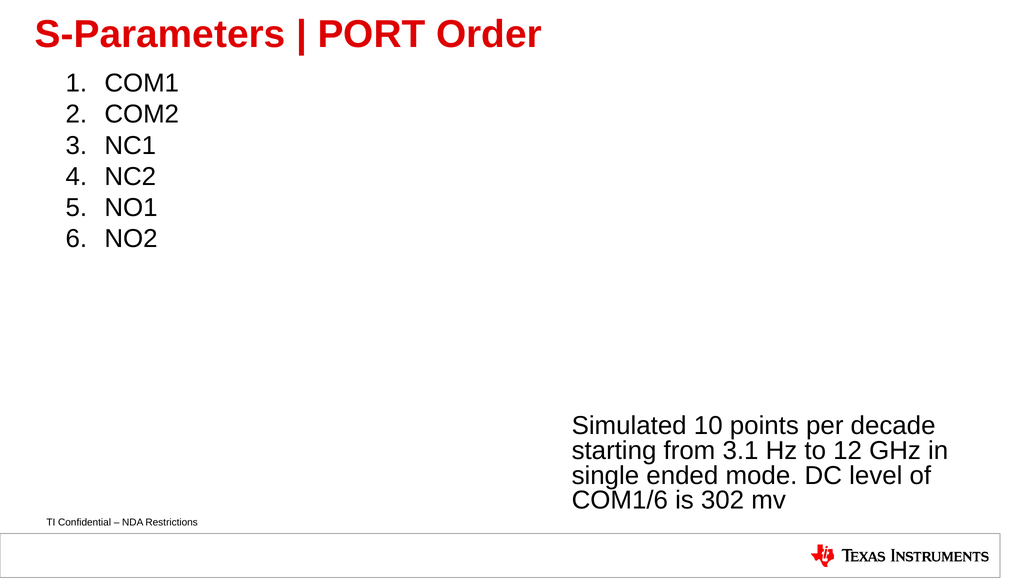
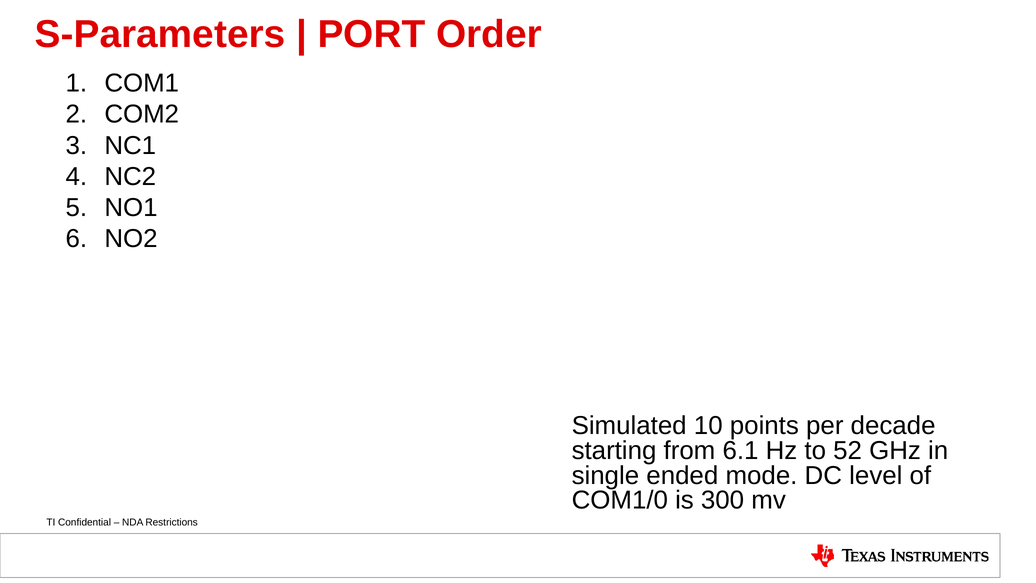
3.1: 3.1 -> 6.1 (741, 450)
12: 12 -> 52 (848, 450)
COM1/6: COM1/6 -> COM1/0 (620, 500)
302: 302 -> 300 (723, 500)
